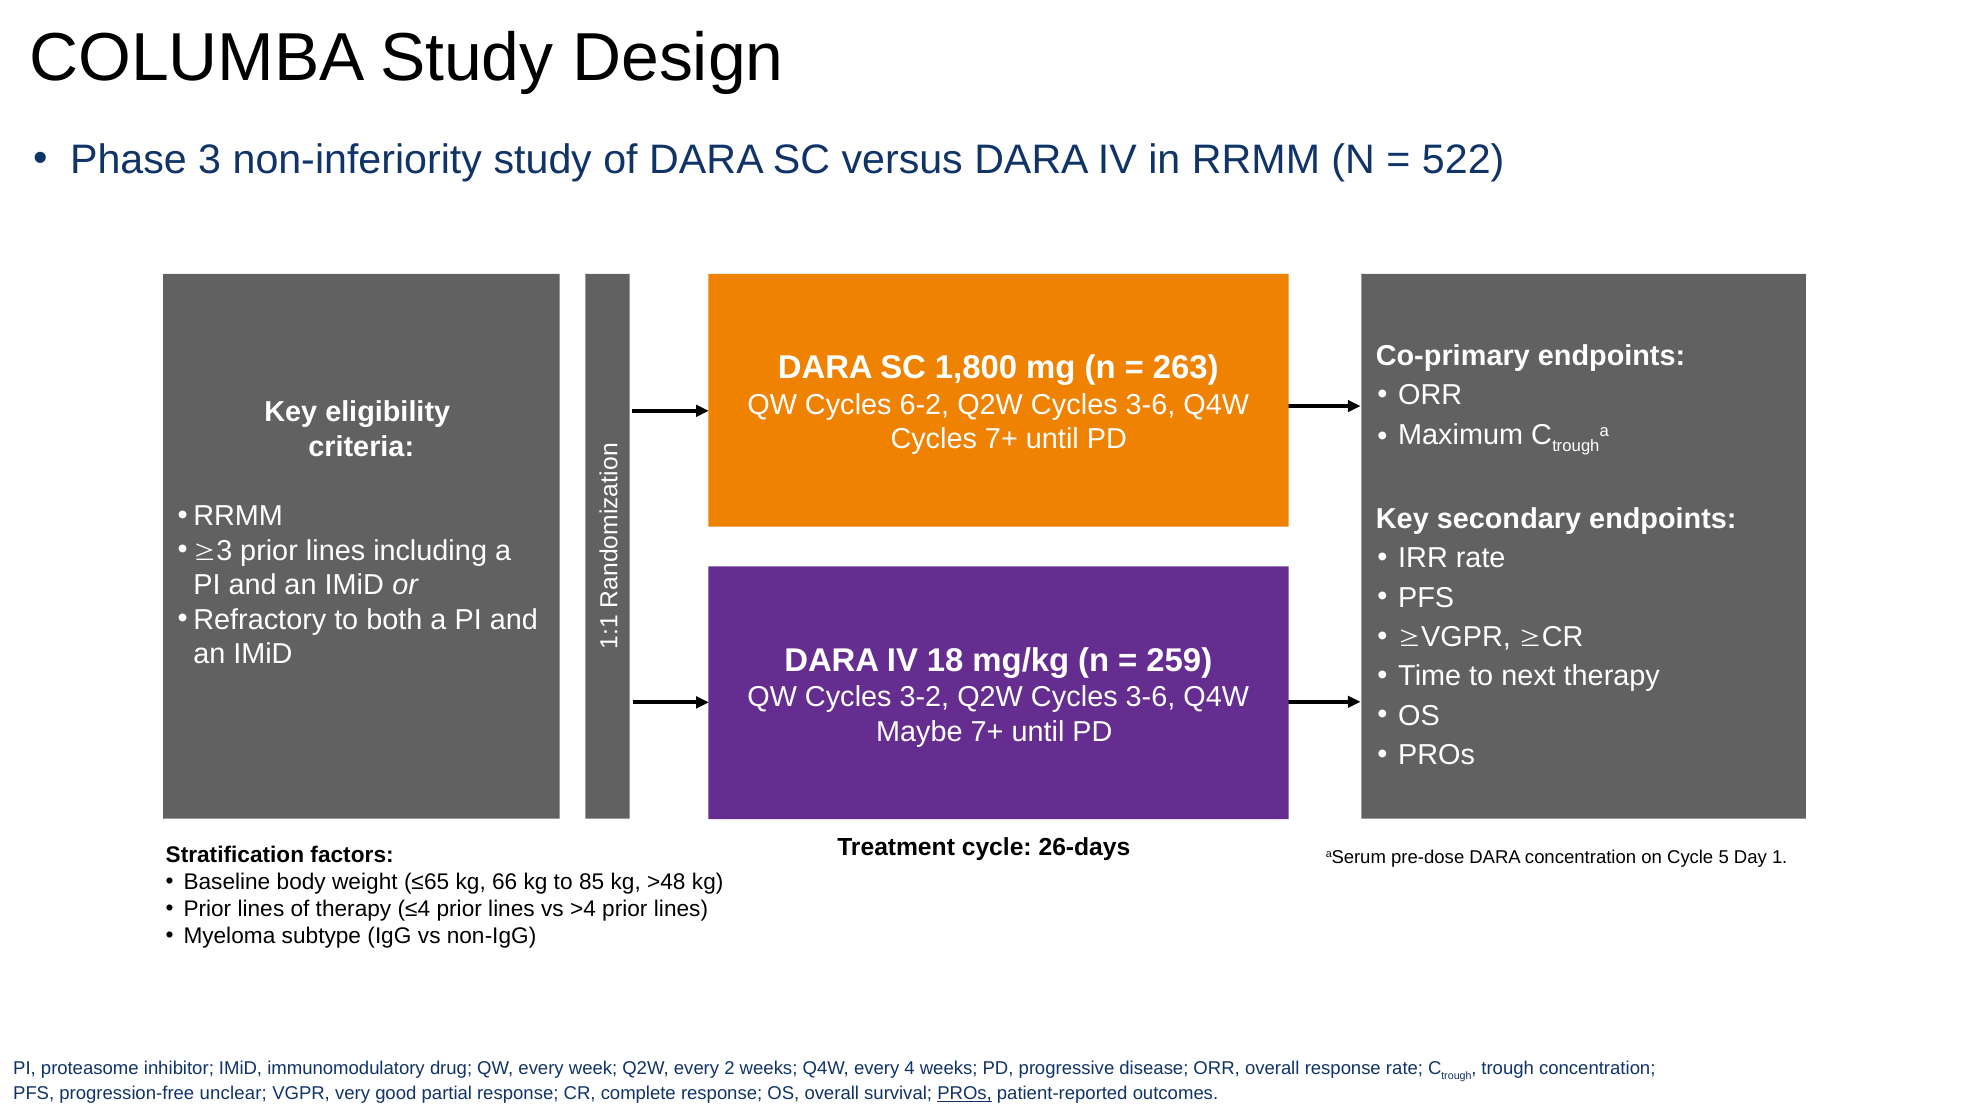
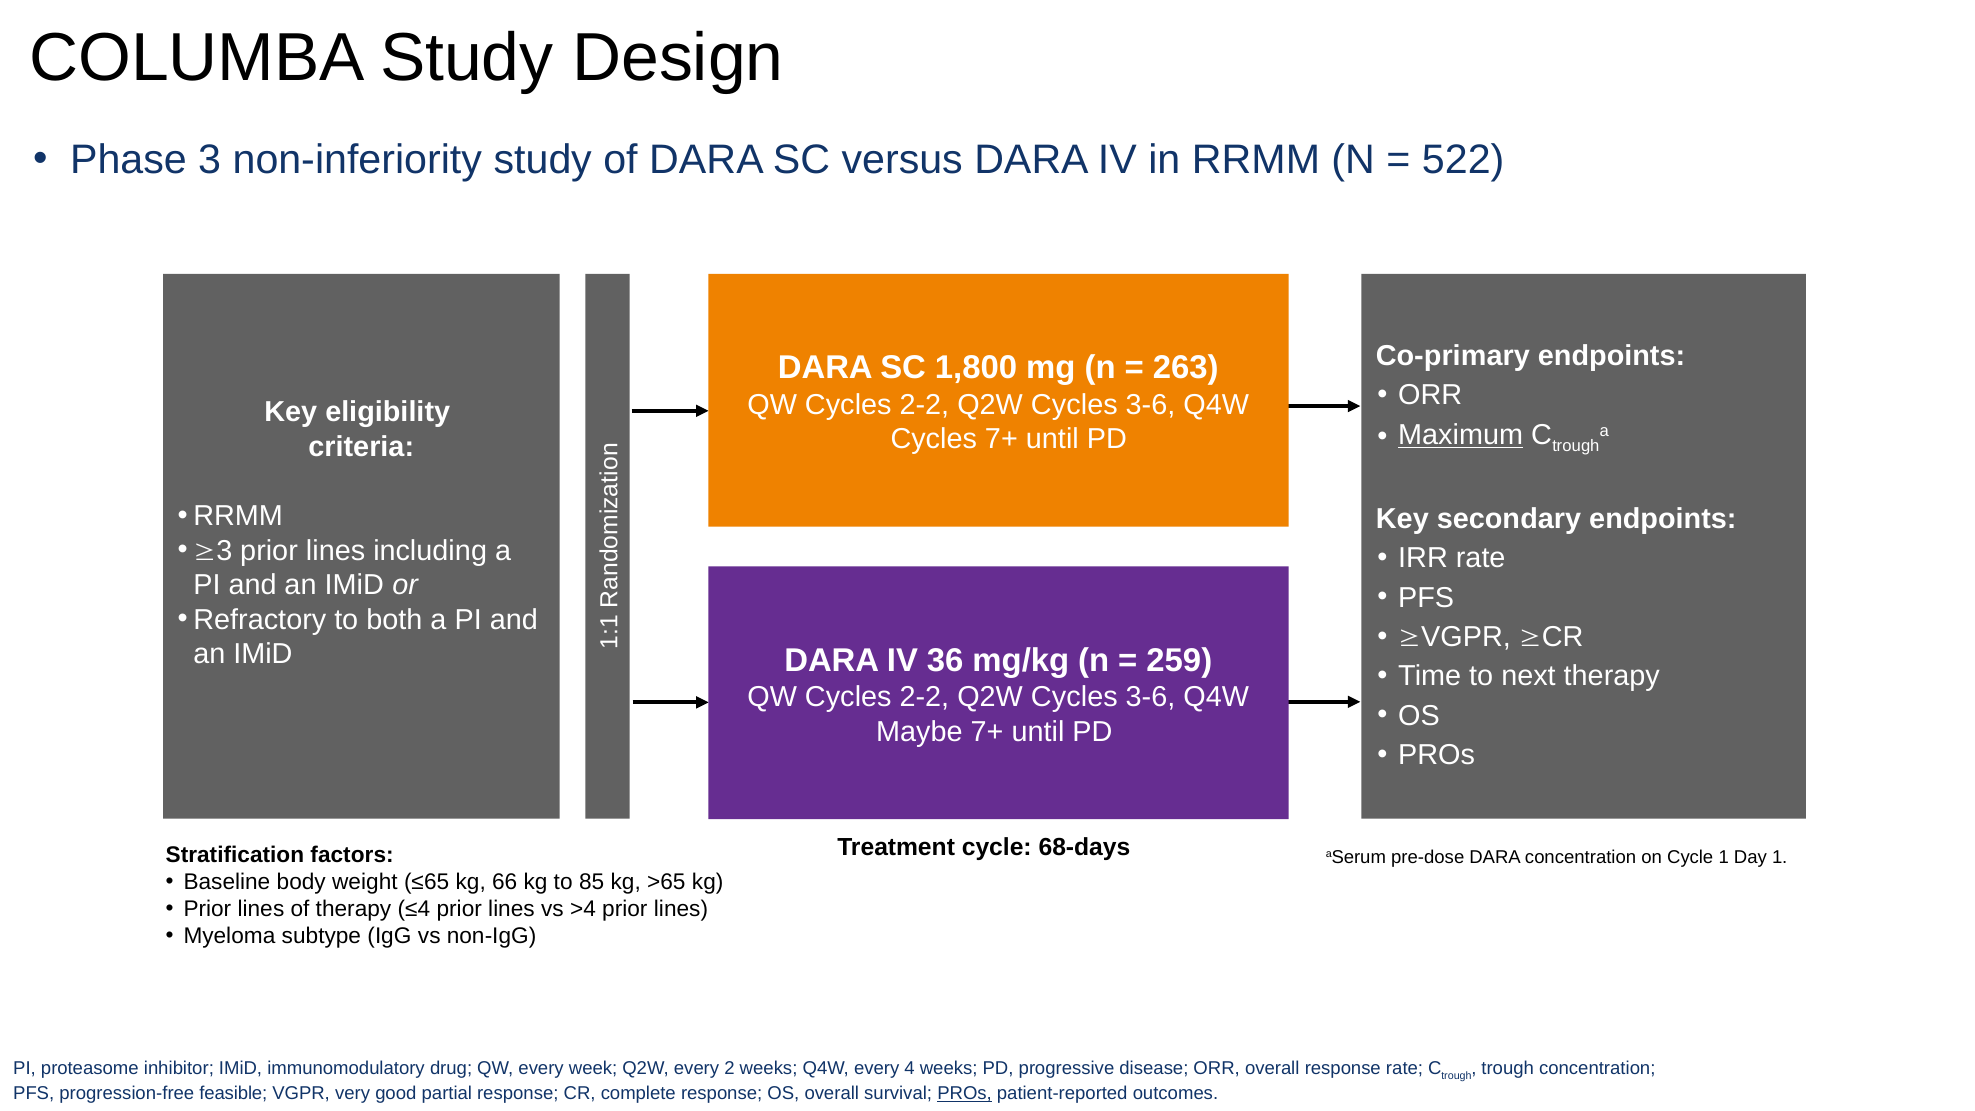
6-2: 6-2 -> 2-2 (924, 405)
Maximum underline: none -> present (1461, 435)
18: 18 -> 36 (945, 660)
3-2: 3-2 -> 2-2 (924, 697)
26-days: 26-days -> 68-days (1084, 847)
Cycle 5: 5 -> 1 (1724, 857)
>48: >48 -> >65 (666, 882)
unclear: unclear -> feasible (233, 1094)
